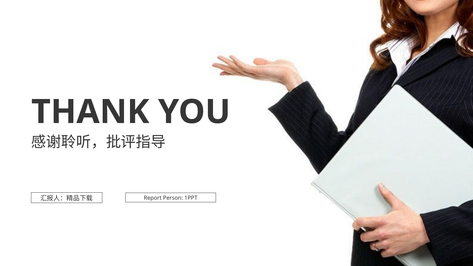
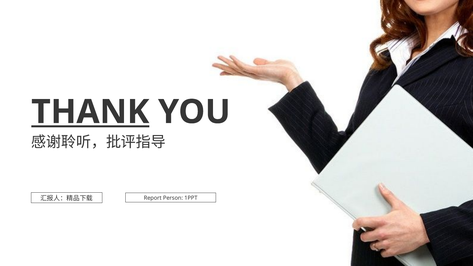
THANK underline: none -> present (90, 112)
